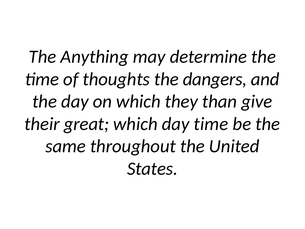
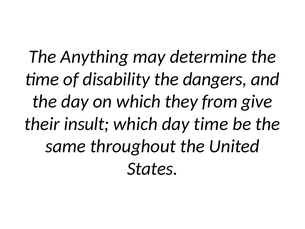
thoughts: thoughts -> disability (116, 79)
than: than -> from (220, 101)
great: great -> insult (87, 124)
